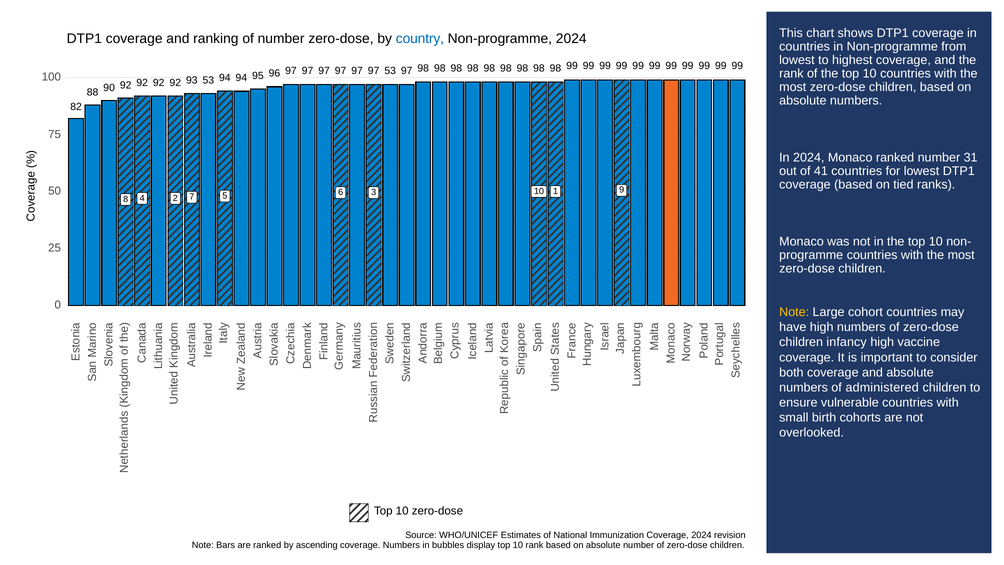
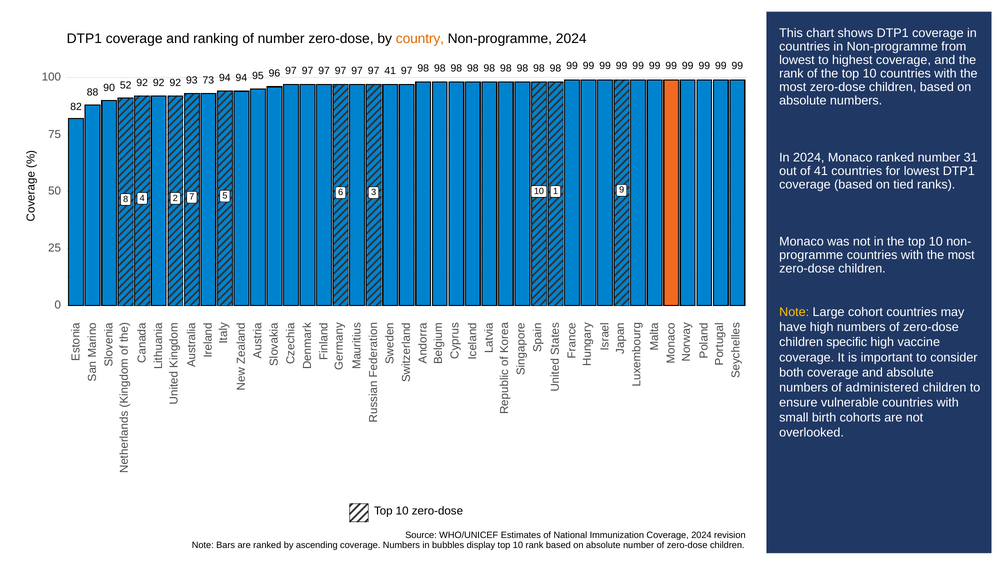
country colour: blue -> orange (420, 39)
97 53: 53 -> 41 (390, 71)
93 53: 53 -> 73 (208, 80)
90 92: 92 -> 52 (126, 85)
infancy: infancy -> specific (847, 342)
